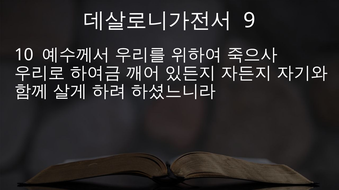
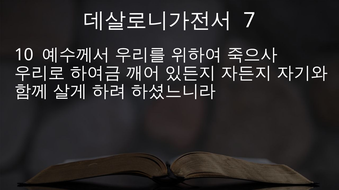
9: 9 -> 7 (249, 20)
